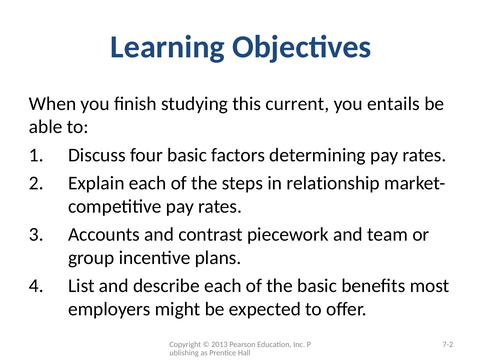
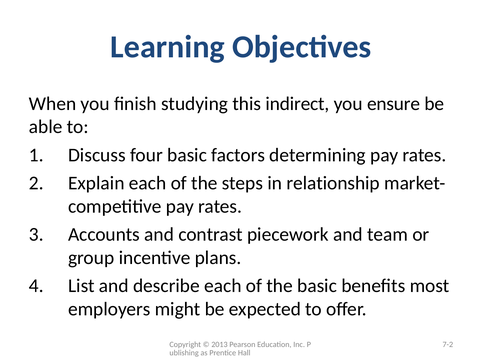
current: current -> indirect (297, 104)
entails: entails -> ensure (394, 104)
